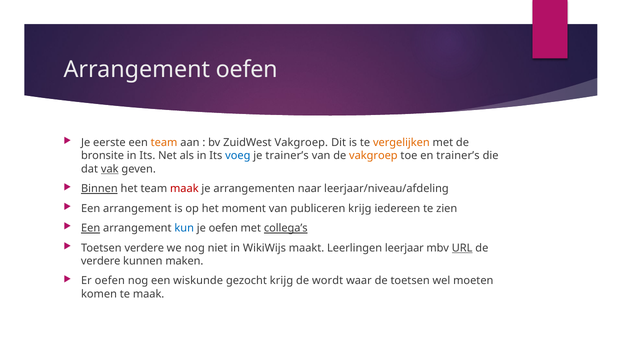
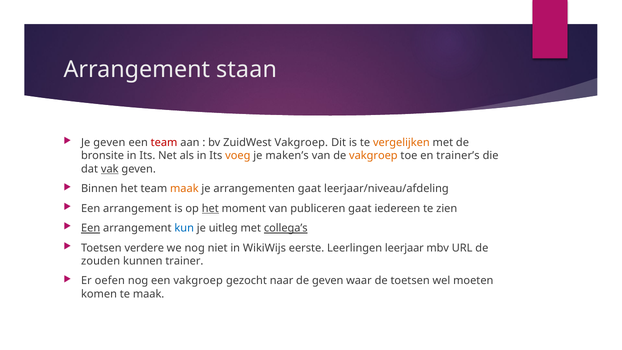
Arrangement oefen: oefen -> staan (246, 69)
Je eerste: eerste -> geven (109, 143)
team colour: orange -> red (164, 143)
voeg colour: blue -> orange (238, 156)
je trainer’s: trainer’s -> maken’s (287, 156)
Binnen underline: present -> none (99, 189)
maak colour: red -> orange (184, 189)
arrangementen naar: naar -> gaat (309, 189)
het underline: none -> present (210, 208)
publiceren krijg: krijg -> gaat (360, 208)
je oefen: oefen -> uitleg (223, 228)
maakt: maakt -> eerste (307, 248)
URL underline: present -> none (462, 248)
verdere: verdere -> zouden (101, 261)
maken: maken -> trainer (184, 261)
een wiskunde: wiskunde -> vakgroep (198, 281)
gezocht krijg: krijg -> naar (282, 281)
de wordt: wordt -> geven (328, 281)
